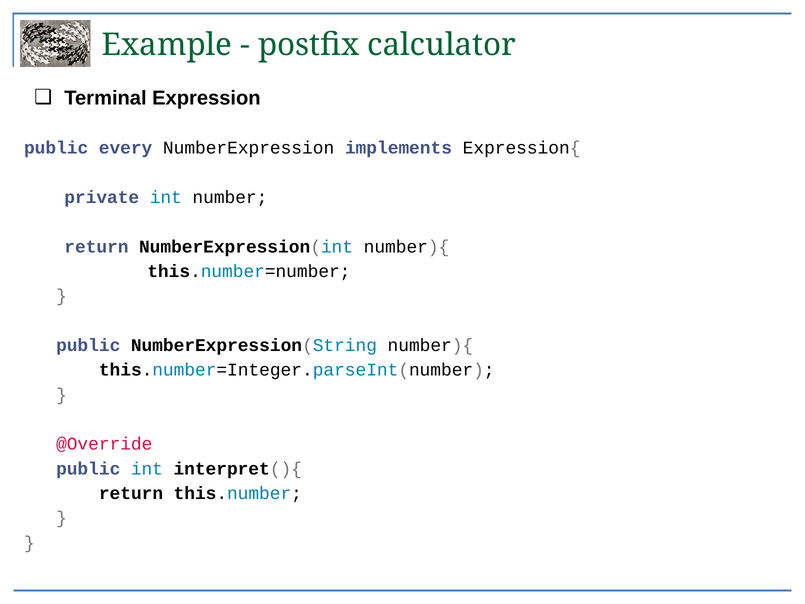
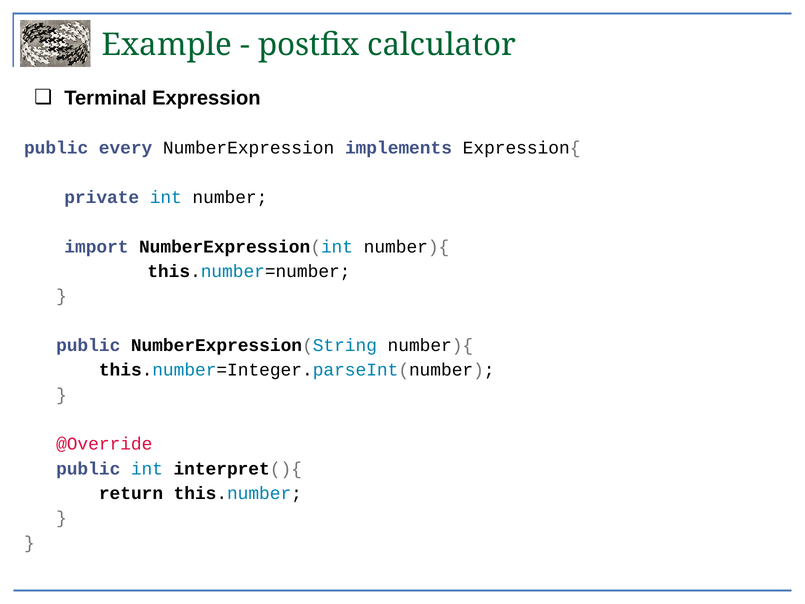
return: return -> import (96, 247)
